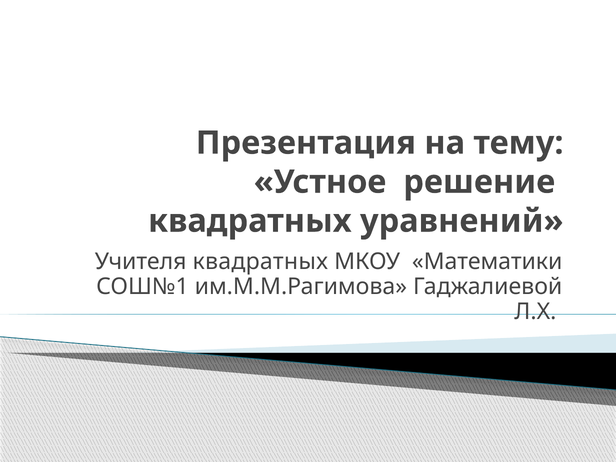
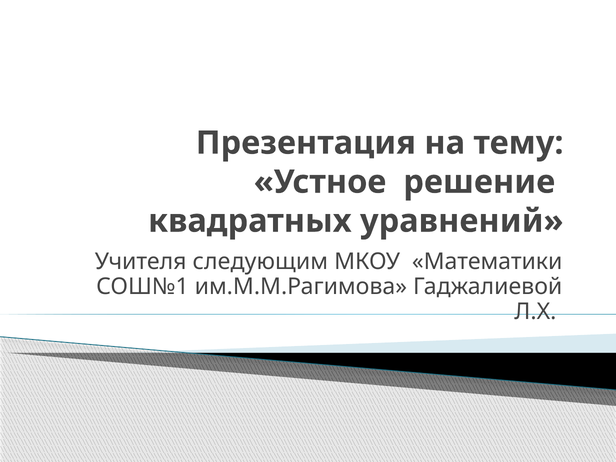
Учителя квадратных: квадратных -> следующим (260, 262)
